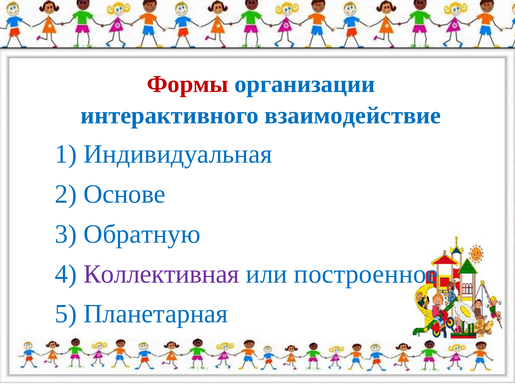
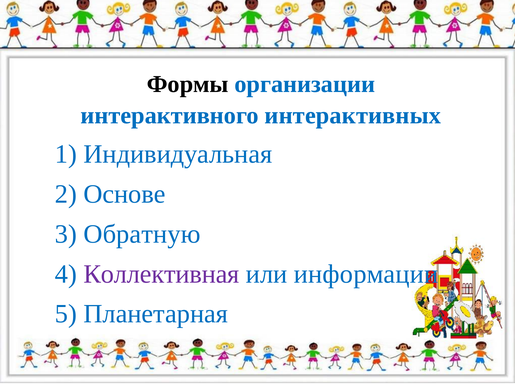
Формы colour: red -> black (188, 84)
взаимодействие: взаимодействие -> интерактивных (353, 115)
построенное: построенное -> информации (366, 274)
